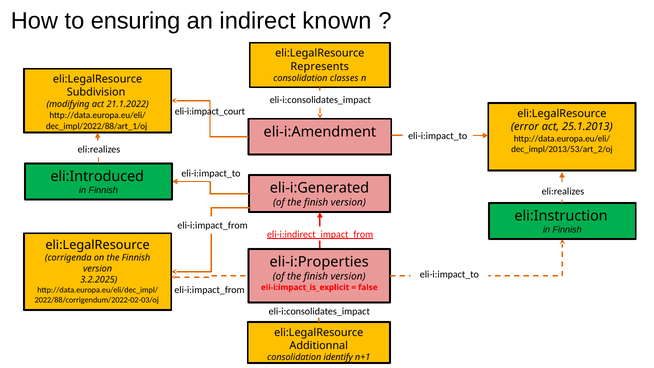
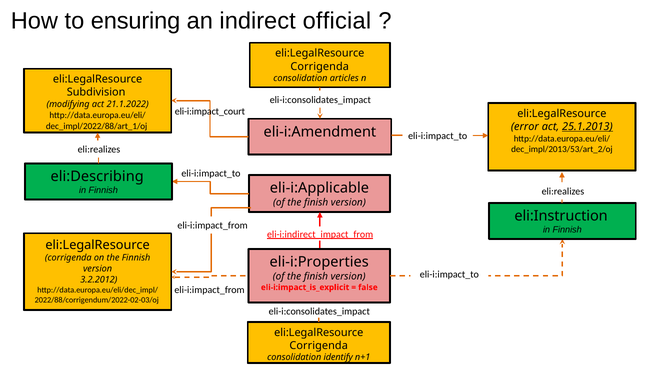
known: known -> official (337, 21)
Represents: Represents -> Corrigenda (320, 66)
classes: classes -> articles (344, 78)
25.1.2013 underline: none -> present (587, 127)
eli:Introduced: eli:Introduced -> eli:Describing (97, 176)
eli-i:Generated: eli-i:Generated -> eli-i:Applicable (319, 188)
3.2.2025: 3.2.2025 -> 3.2.2012 (99, 280)
Additionnal: Additionnal -> Corrigenda (319, 345)
